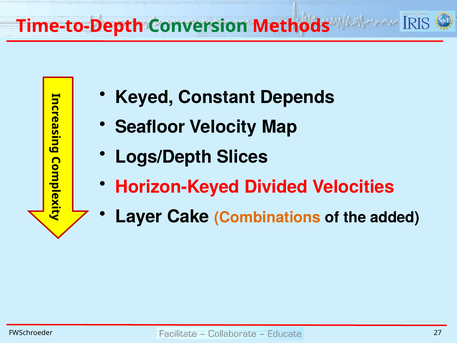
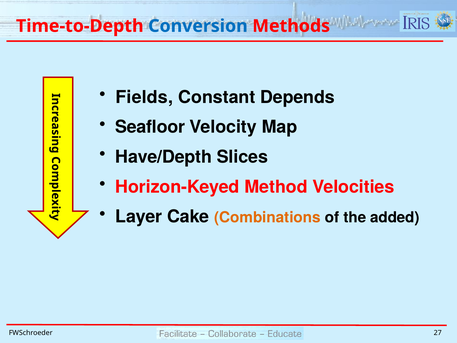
Conversion colour: green -> blue (198, 26)
Keyed: Keyed -> Fields (144, 97)
Logs/Depth: Logs/Depth -> Have/Depth (164, 157)
Divided: Divided -> Method (276, 187)
